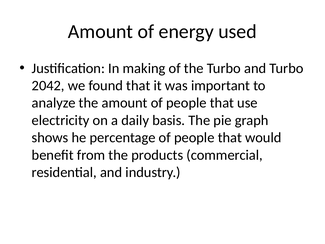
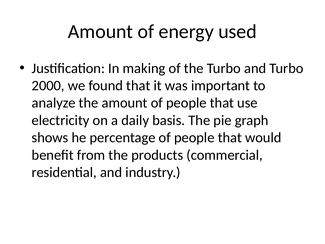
2042: 2042 -> 2000 (48, 86)
